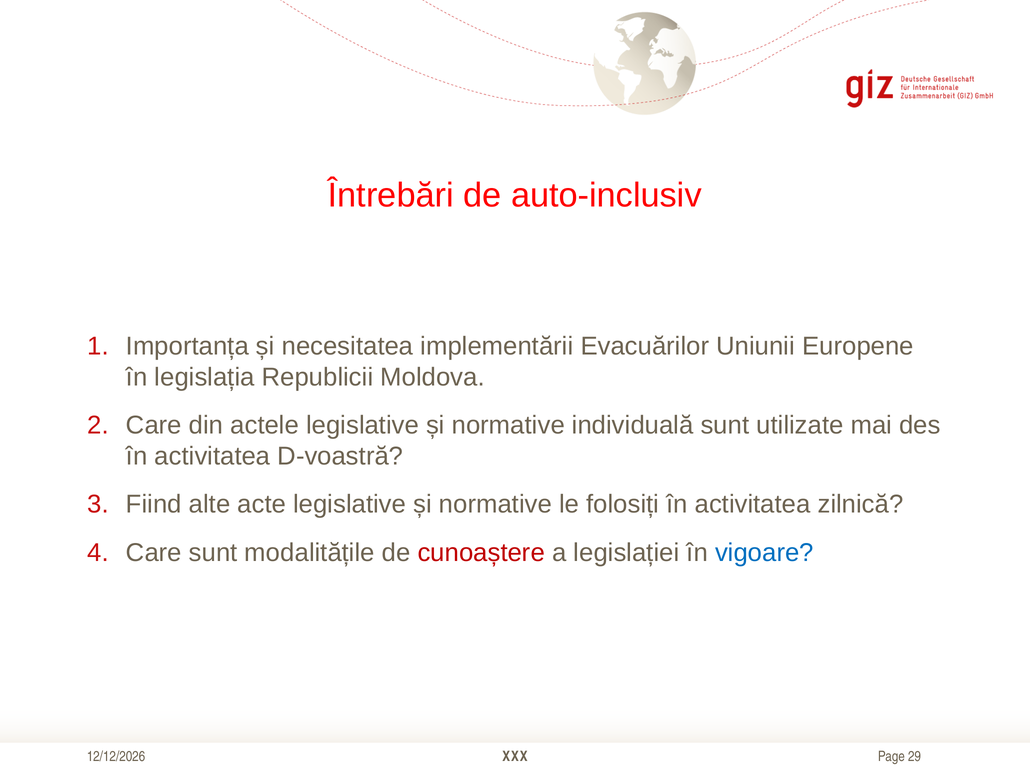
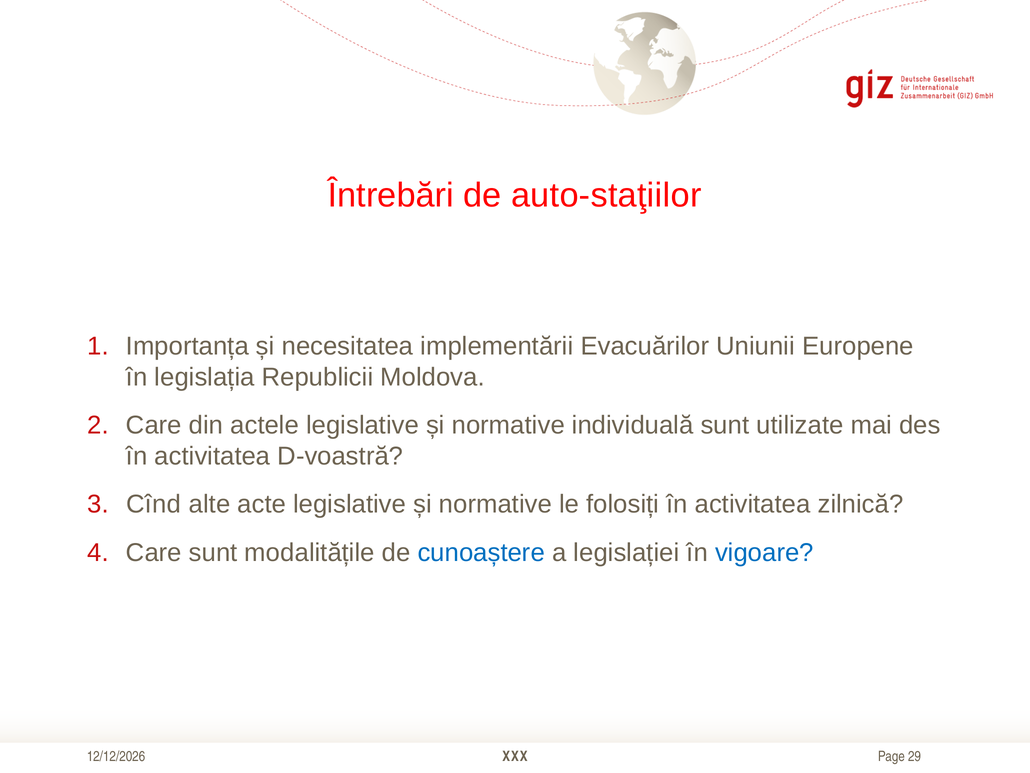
auto-inclusiv: auto-inclusiv -> auto-staţiilor (606, 195)
Fiind: Fiind -> Cînd (154, 504)
cunoaștere colour: red -> blue (481, 552)
